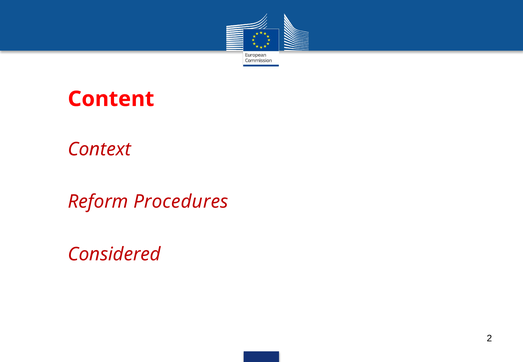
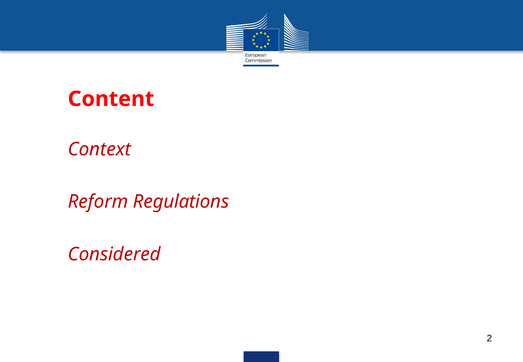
Procedures: Procedures -> Regulations (181, 202)
